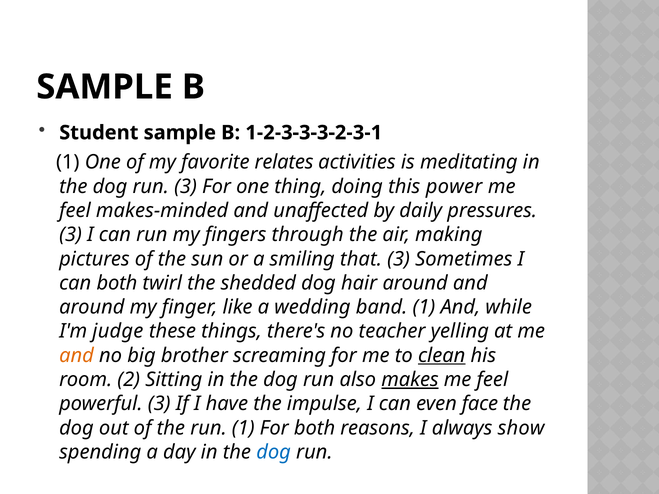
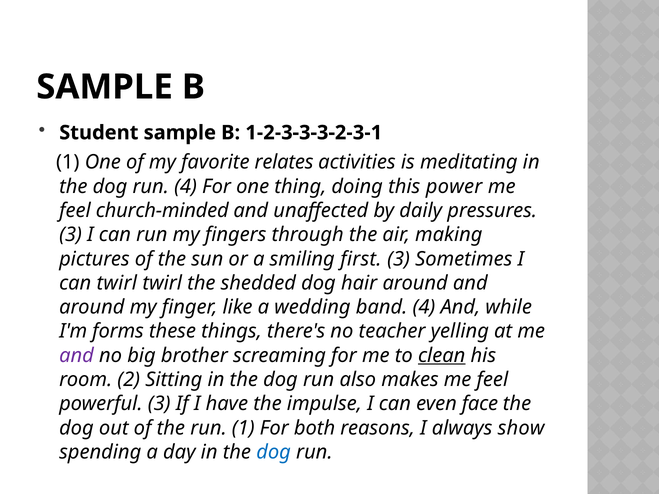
run 3: 3 -> 4 (186, 187)
makes-minded: makes-minded -> church-minded (162, 211)
that: that -> first (361, 259)
can both: both -> twirl (117, 283)
band 1: 1 -> 4 (424, 307)
judge: judge -> forms (118, 331)
and colour: orange -> purple (77, 356)
makes underline: present -> none (410, 380)
